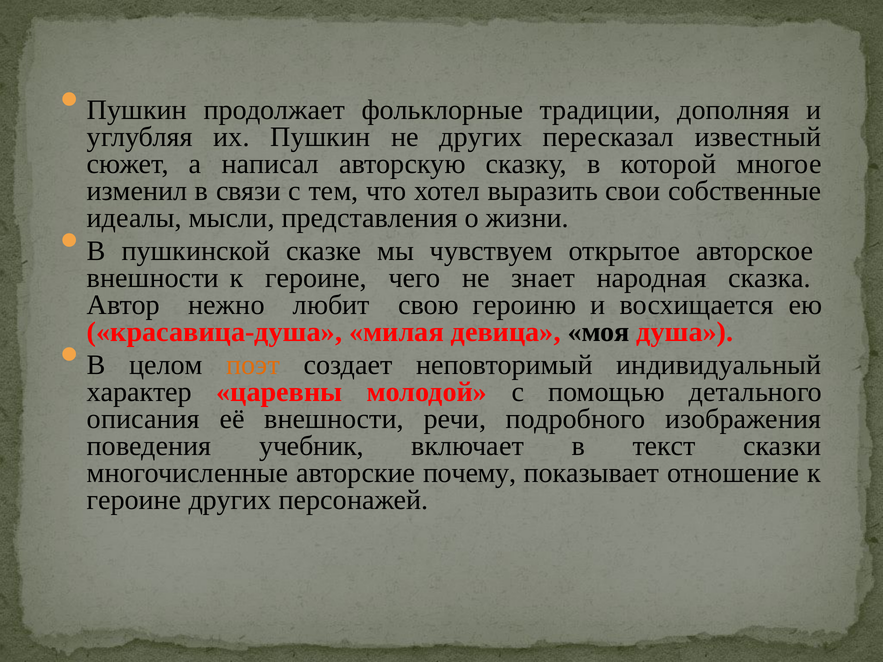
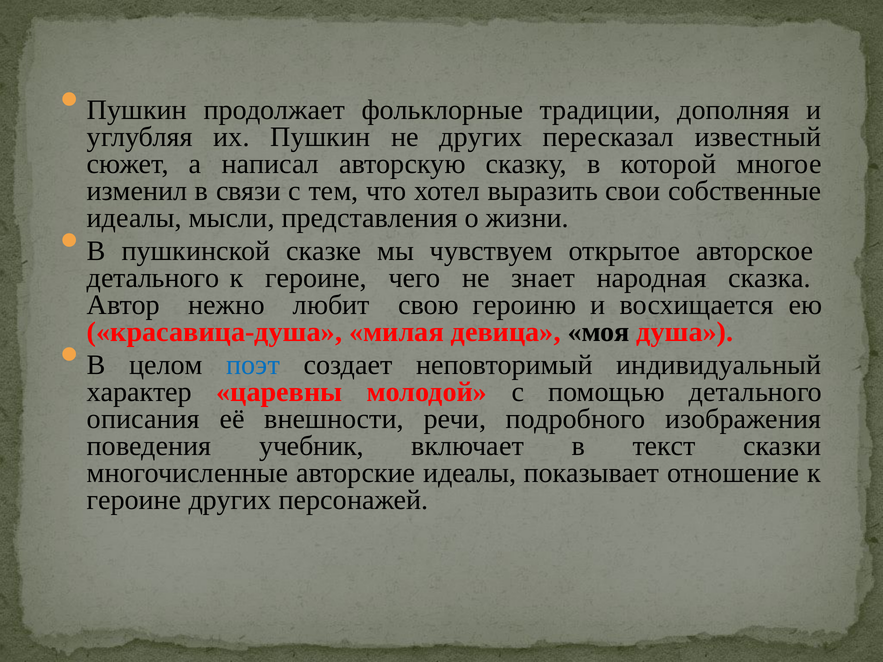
внешности: внешности -> детального (153, 278)
поэт colour: orange -> blue (253, 365)
авторские почему: почему -> идеалы (470, 473)
